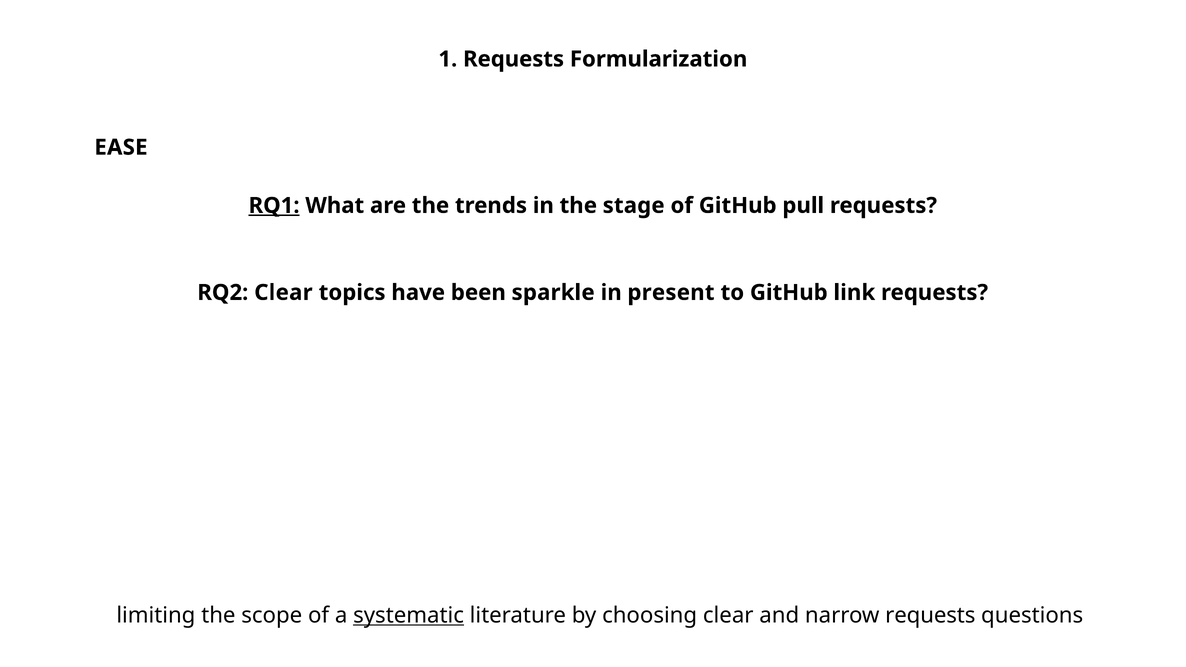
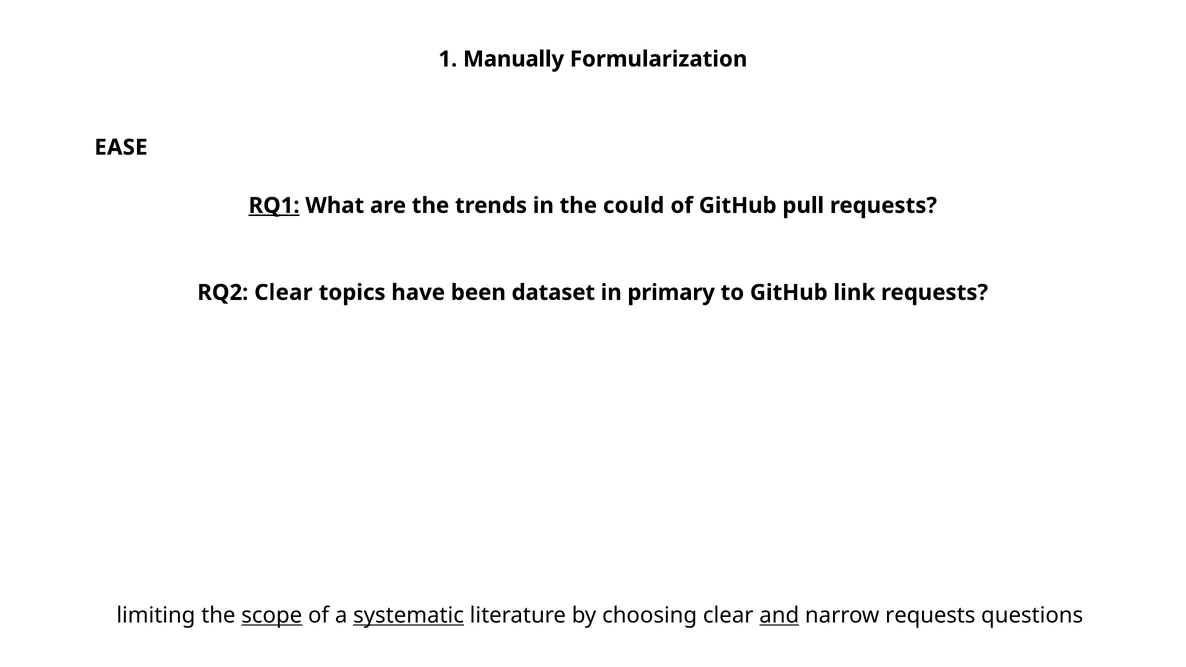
1 Requests: Requests -> Manually (514, 59)
stage: stage -> could (634, 206)
sparkle: sparkle -> dataset (553, 293)
present: present -> primary (671, 293)
scope underline: none -> present (272, 615)
and underline: none -> present (779, 615)
